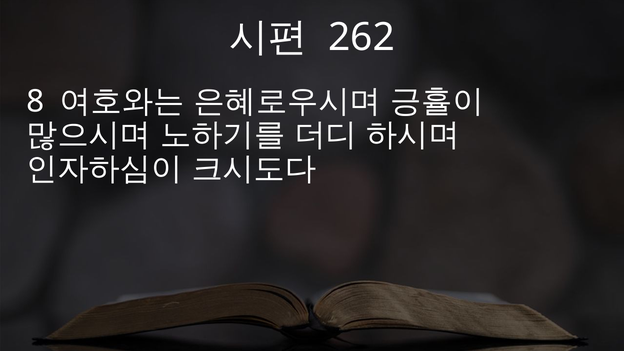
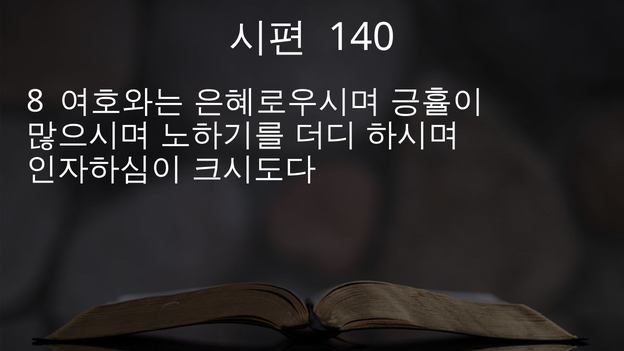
262: 262 -> 140 (361, 38)
